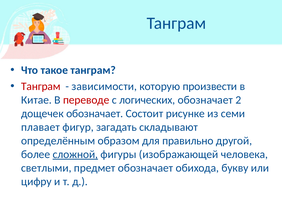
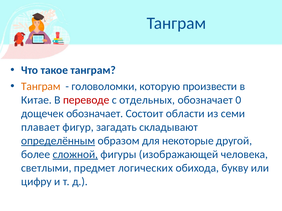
Танграм colour: red -> orange (41, 87)
зависимости: зависимости -> головоломки (104, 87)
логических: логических -> отдельных (147, 100)
2: 2 -> 0 (238, 100)
рисунке: рисунке -> области (185, 114)
определённым underline: none -> present (58, 141)
правильно: правильно -> некоторые (188, 141)
предмет обозначает: обозначает -> логических (145, 168)
